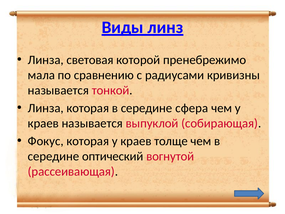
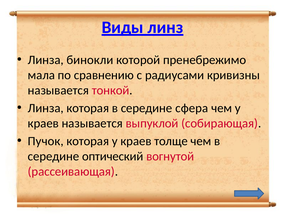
световая: световая -> бинокли (90, 60)
Фокус: Фокус -> Пучок (46, 141)
